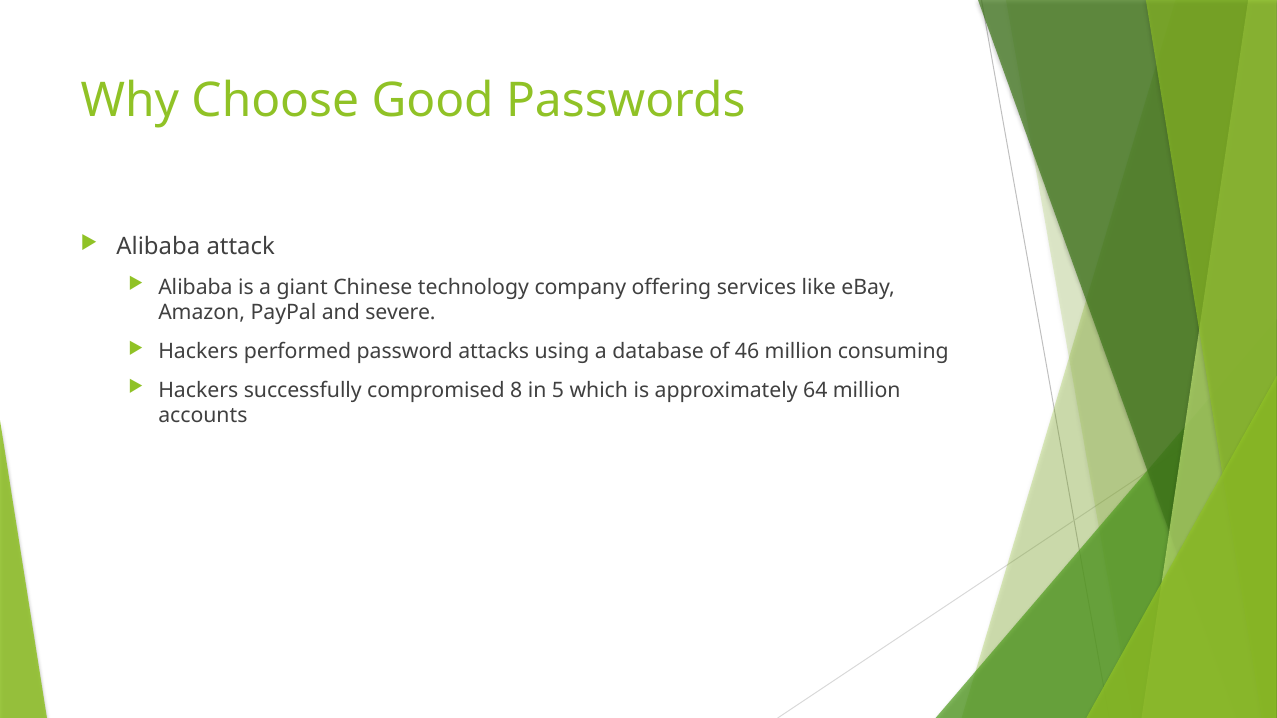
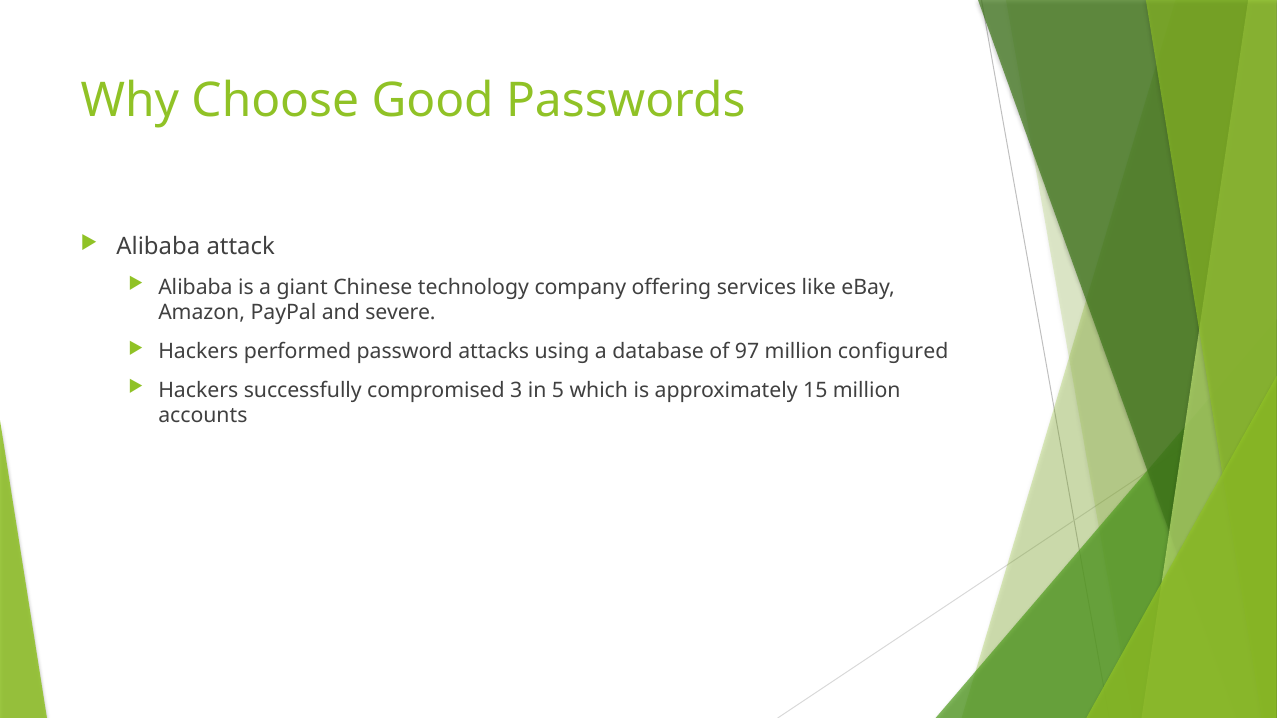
46: 46 -> 97 (747, 352)
consuming: consuming -> configured (893, 352)
8: 8 -> 3 (516, 391)
64: 64 -> 15 (815, 391)
